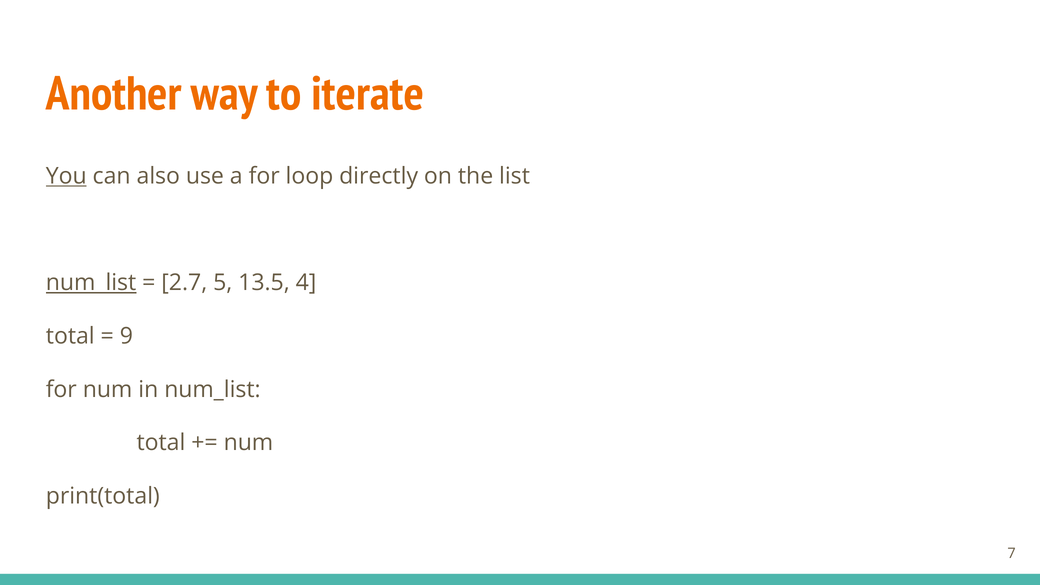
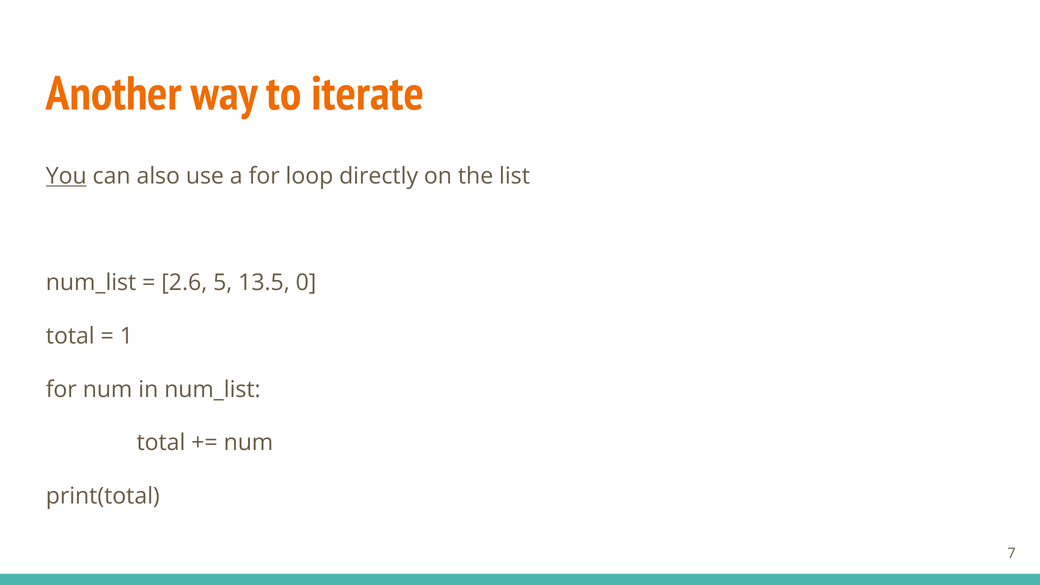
num_list underline: present -> none (91, 283)
2.7: 2.7 -> 2.6 (184, 283)
4: 4 -> 0 (306, 283)
9: 9 -> 1 (126, 336)
